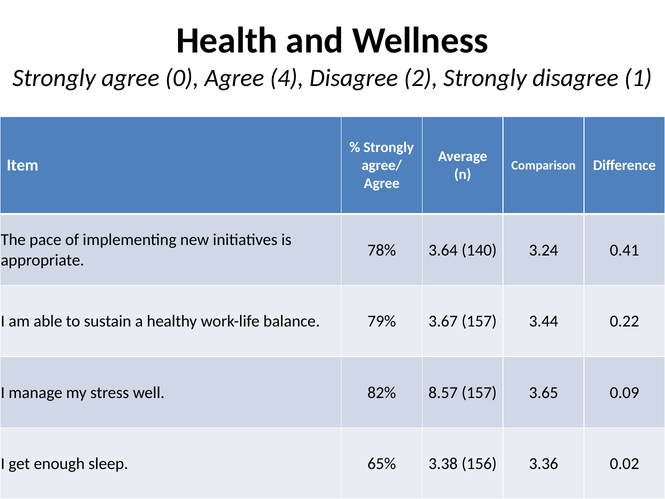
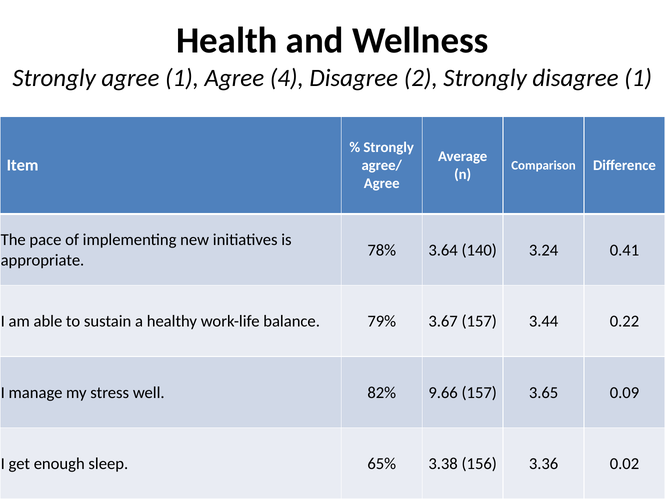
agree 0: 0 -> 1 (182, 78)
8.57: 8.57 -> 9.66 (443, 392)
